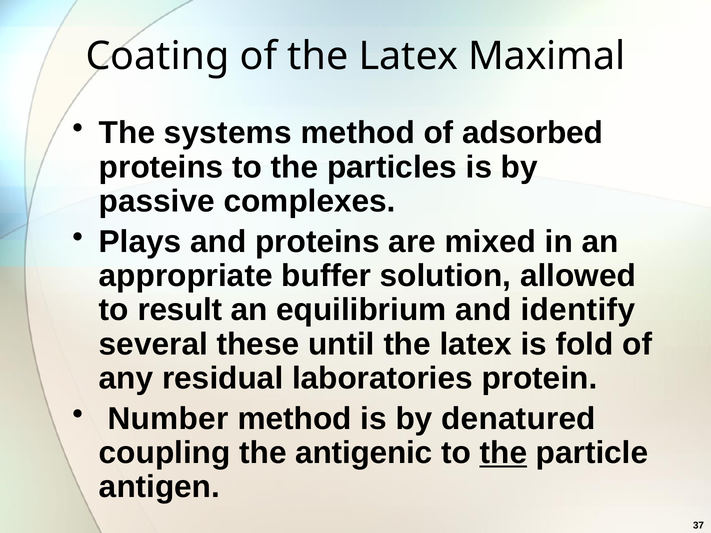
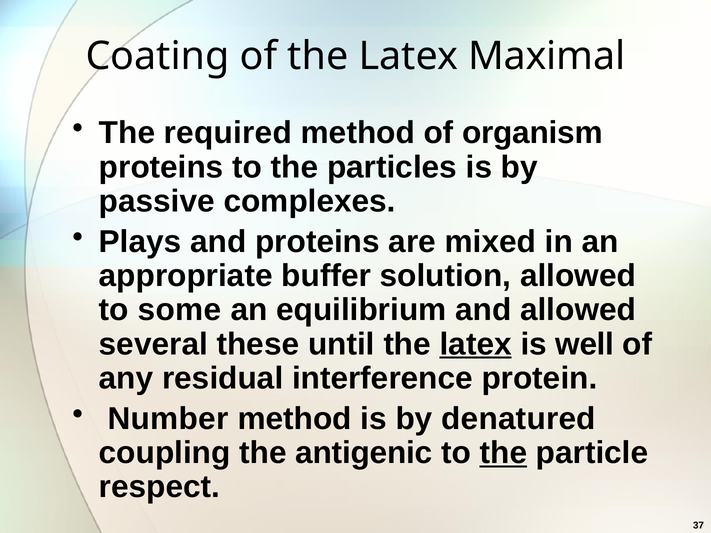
systems: systems -> required (228, 133)
adsorbed: adsorbed -> organism (533, 133)
result: result -> some (180, 310)
and identify: identify -> allowed (578, 310)
latex underline: none -> present (476, 344)
fold: fold -> well (585, 344)
laboratories: laboratories -> interference (382, 378)
antigen: antigen -> respect (160, 487)
